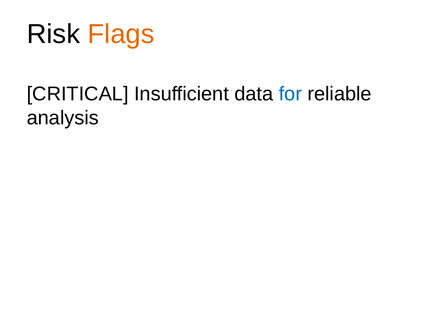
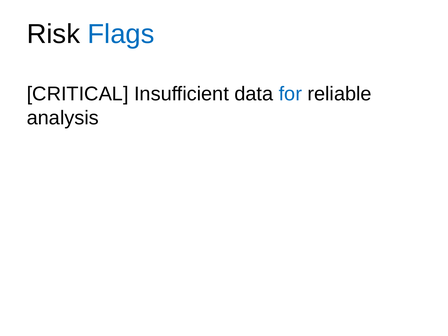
Flags colour: orange -> blue (121, 34)
